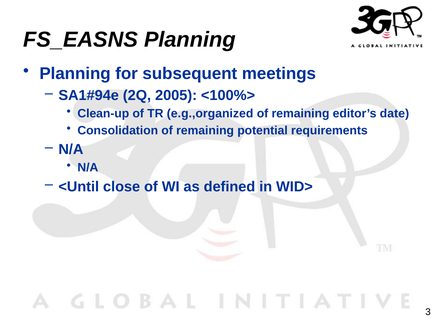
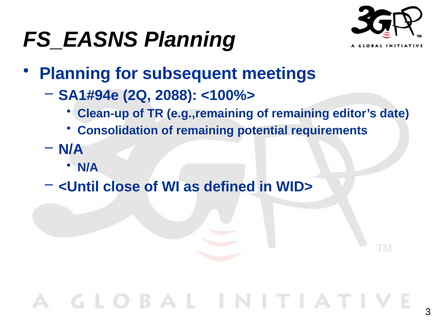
2005: 2005 -> 2088 (176, 95)
e.g.,organized: e.g.,organized -> e.g.,remaining (210, 114)
